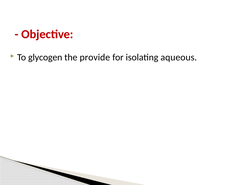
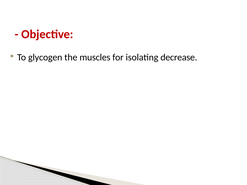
provide: provide -> muscles (95, 57)
aqueous: aqueous -> decrease (179, 57)
